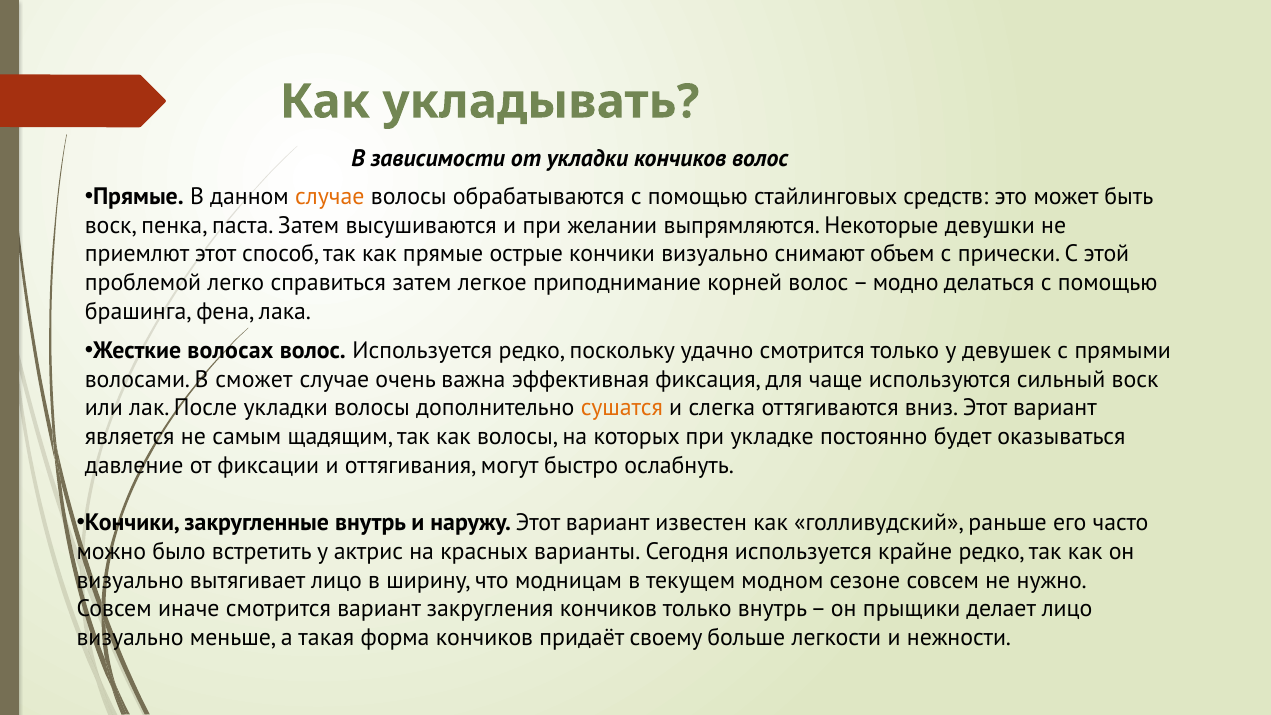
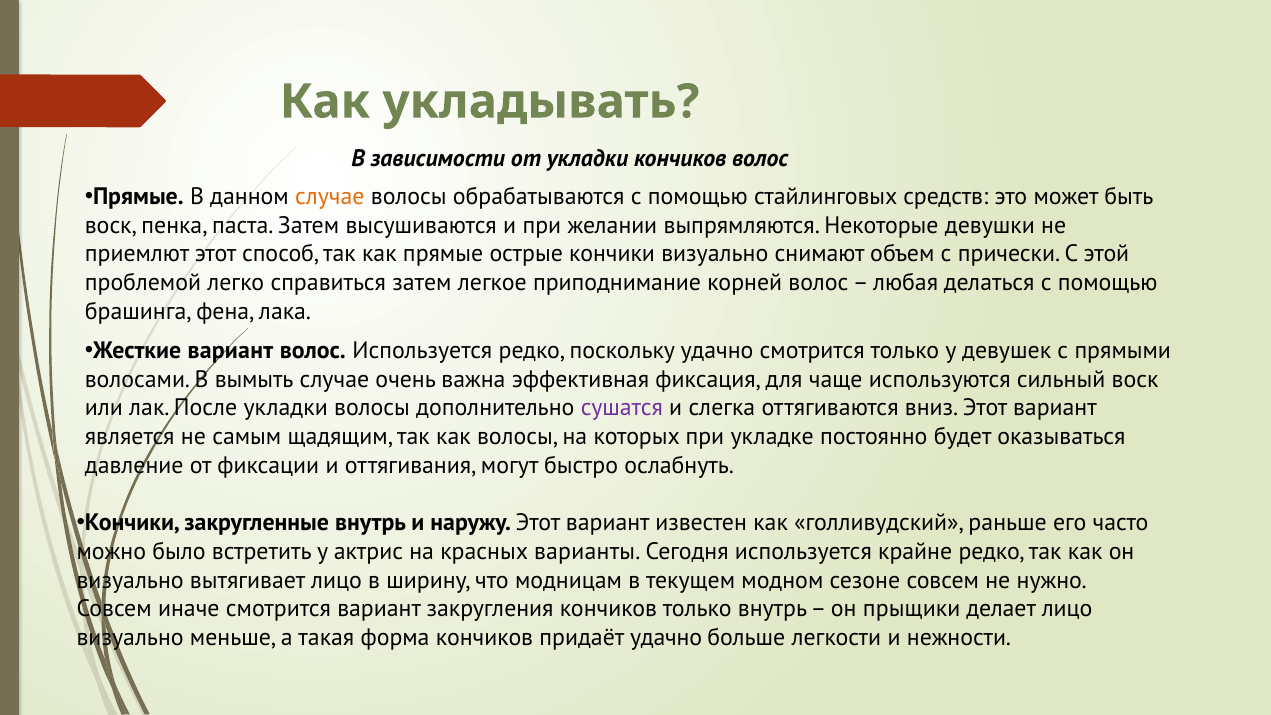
модно: модно -> любая (906, 283)
Жесткие волосах: волосах -> вариант (230, 351)
сможет: сможет -> вымыть (254, 379)
сушатся colour: orange -> purple (622, 408)
придаёт своему: своему -> удачно (666, 637)
